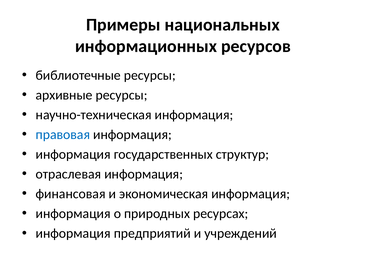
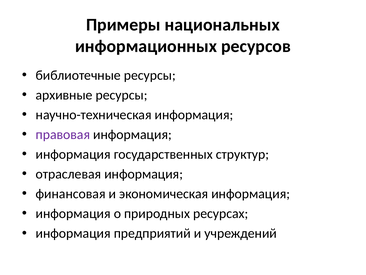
правовая colour: blue -> purple (63, 134)
